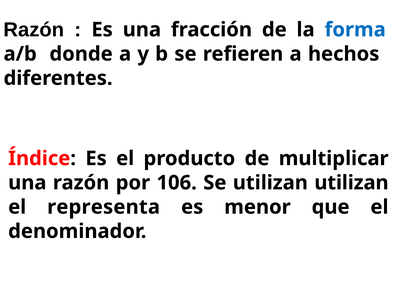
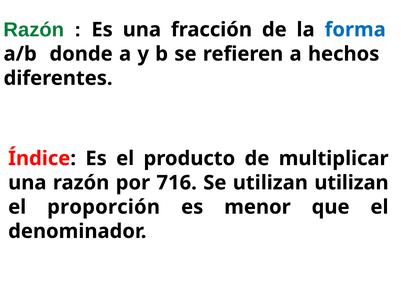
Razón colour: black -> green (34, 30)
106: 106 -> 716 (177, 183)
representa: representa -> proporción (104, 207)
